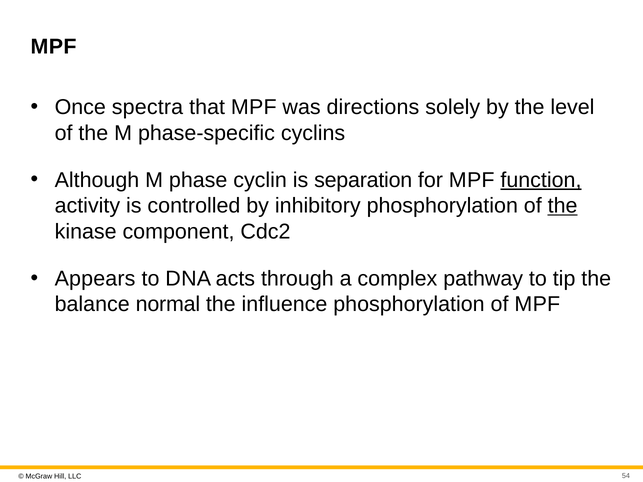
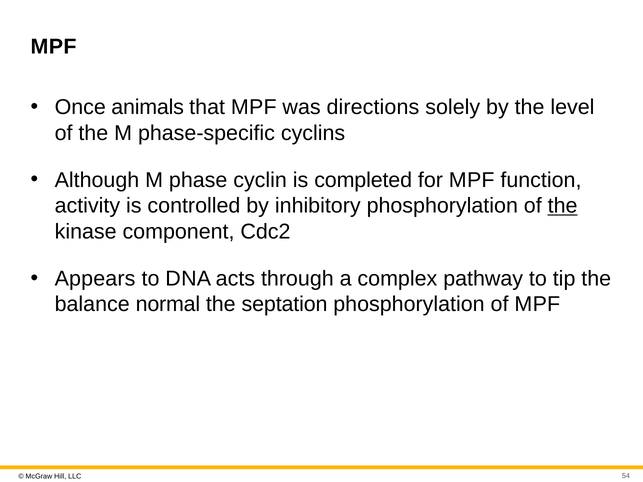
spectra: spectra -> animals (148, 107)
separation: separation -> completed (363, 180)
function underline: present -> none (541, 180)
influence: influence -> septation (285, 305)
